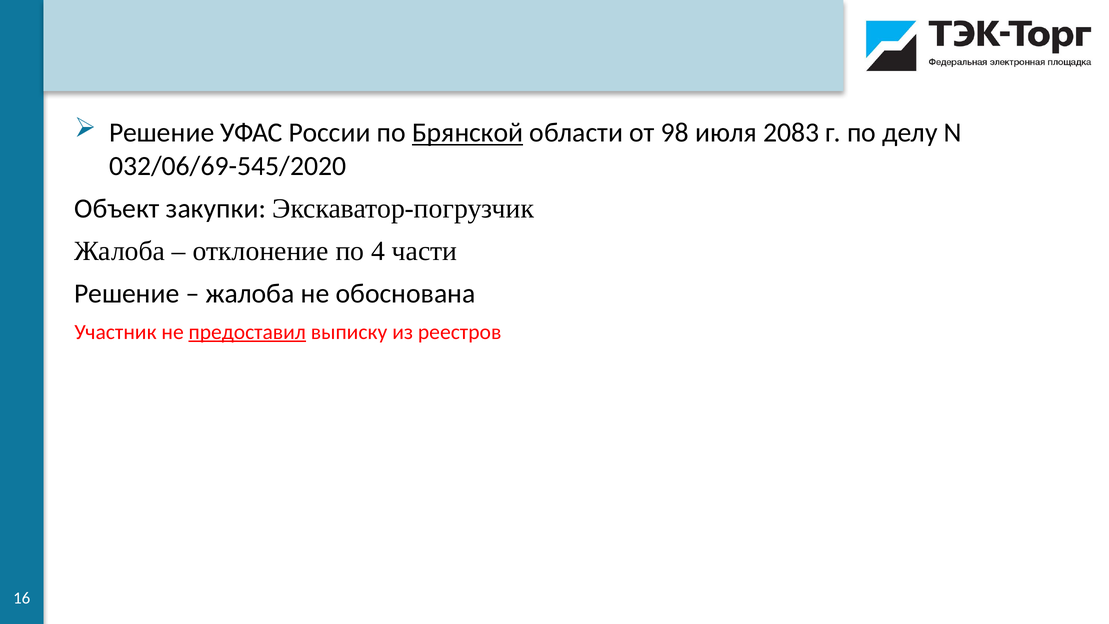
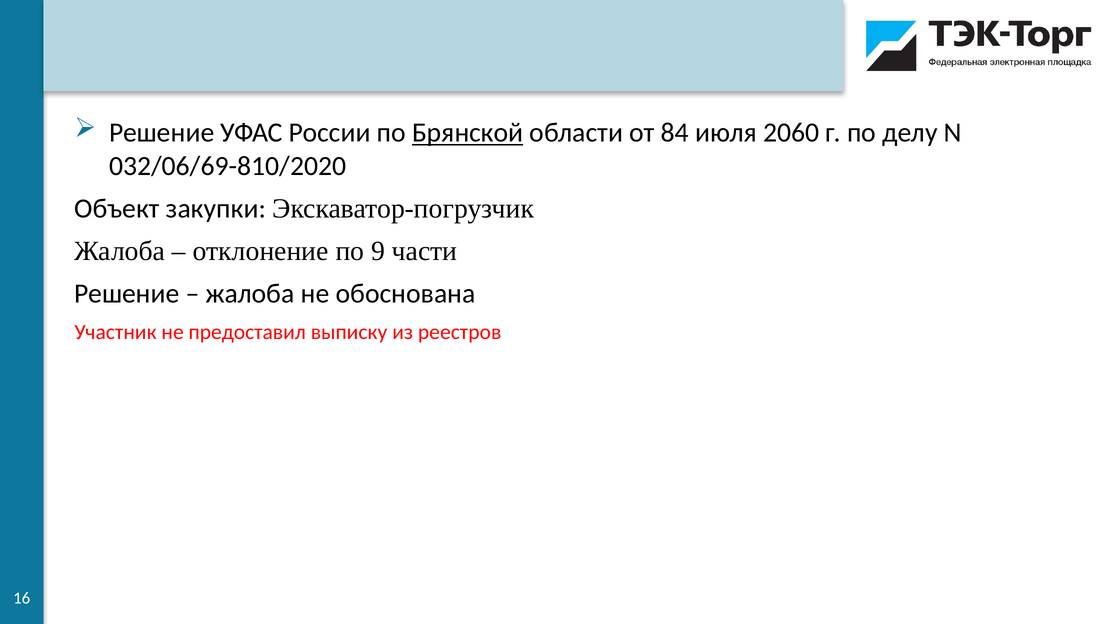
98: 98 -> 84 (675, 133)
2083: 2083 -> 2060 (791, 133)
032/06/69-545/2020: 032/06/69-545/2020 -> 032/06/69-810/2020 (228, 166)
4: 4 -> 9 (378, 251)
предоставил underline: present -> none (247, 332)
